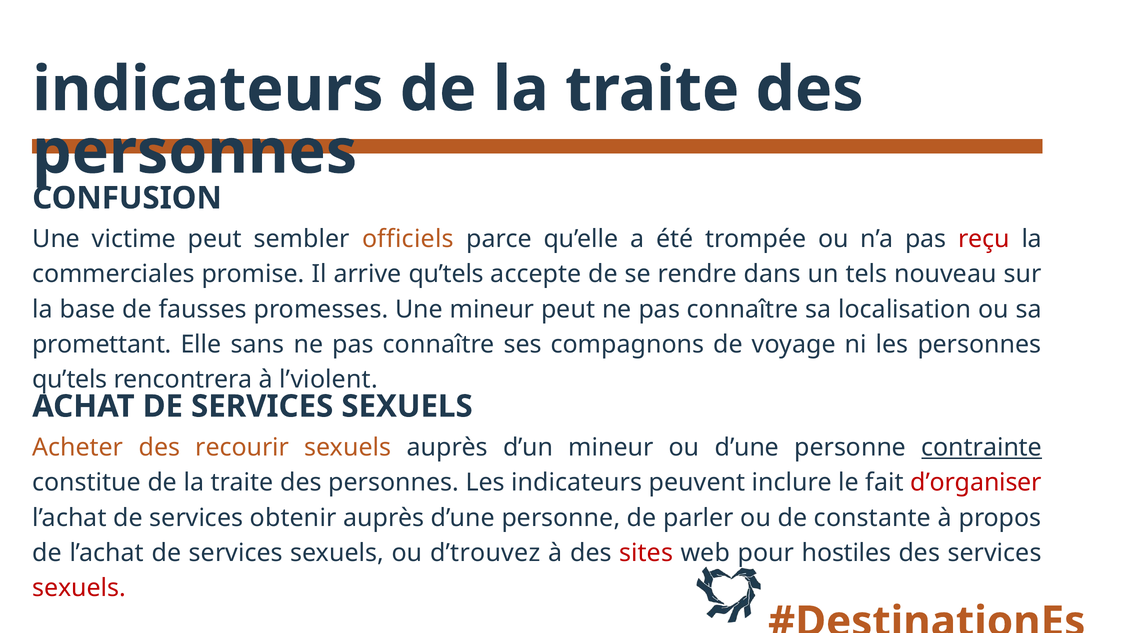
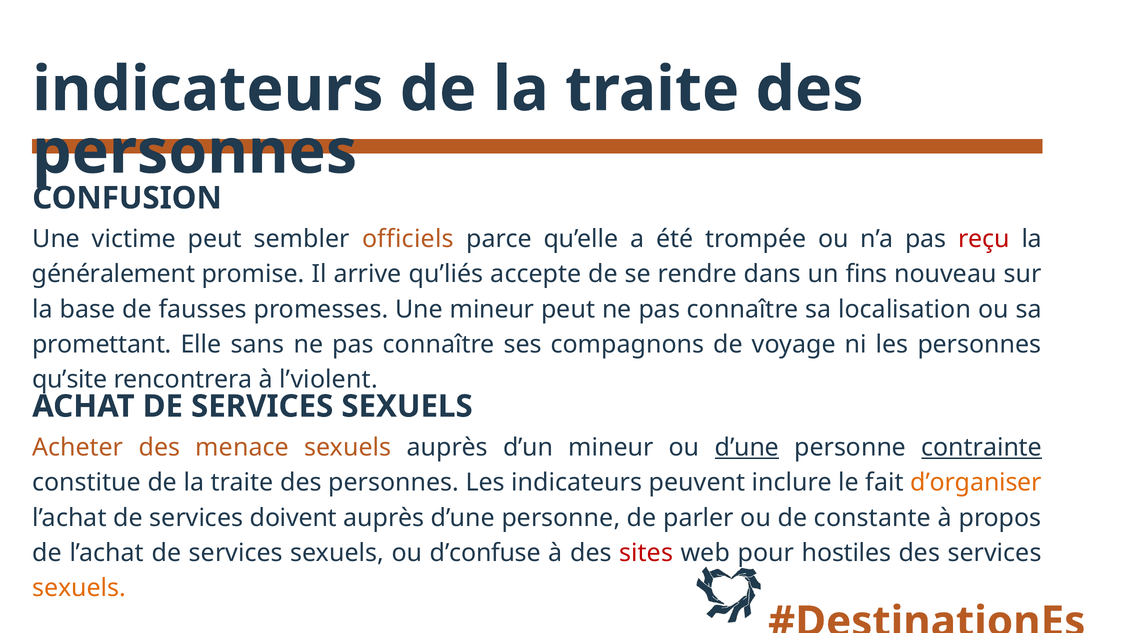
commerciales: commerciales -> généralement (113, 274)
arrive qu’tels: qu’tels -> qu’liés (446, 274)
tels: tels -> fins (867, 274)
qu’tels: qu’tels -> qu’site (70, 379)
recourir: recourir -> menace (242, 447)
d’une underline: none -> present (747, 447)
d’organiser colour: red -> orange (976, 482)
obtenir: obtenir -> doivent (293, 518)
d’trouvez: d’trouvez -> d’confuse (485, 553)
sexuels colour: red -> orange (79, 588)
